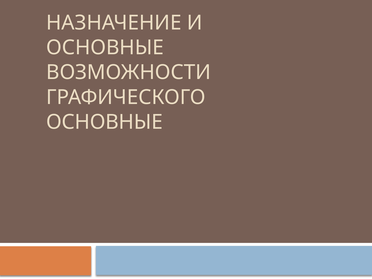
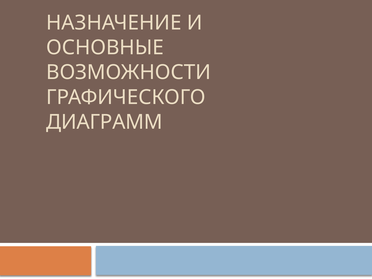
ОСНОВНЫЕ: ОСНОВНЫЕ -> ДИАГРАММ (104, 122)
